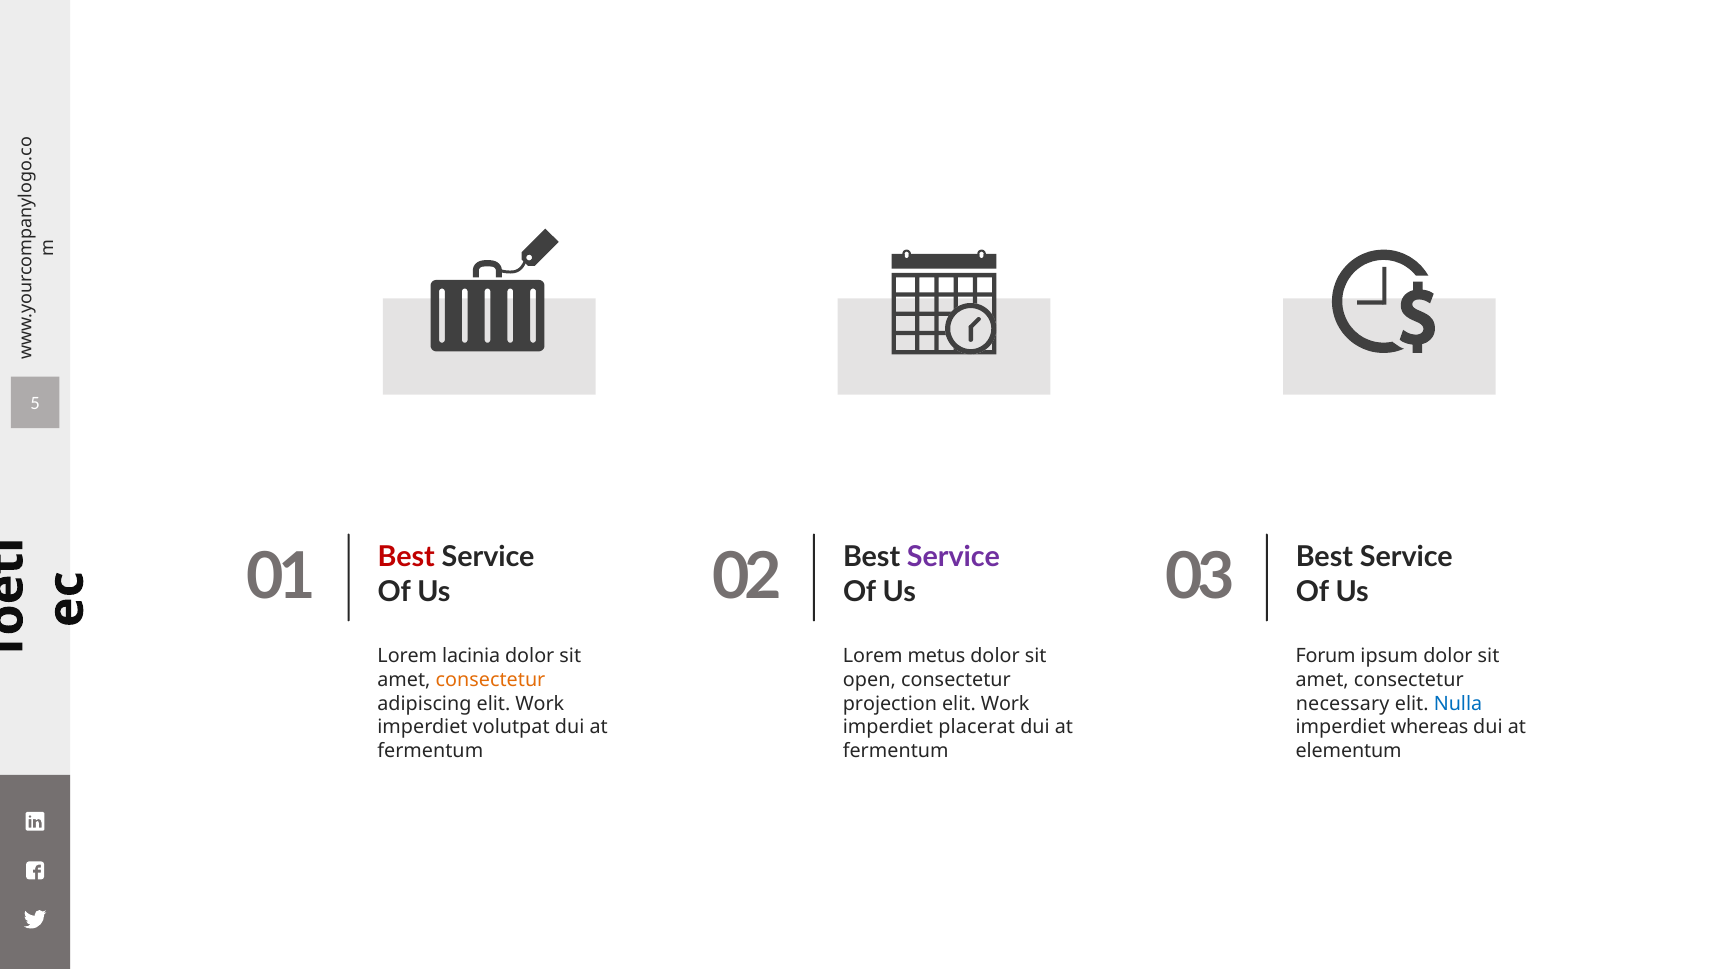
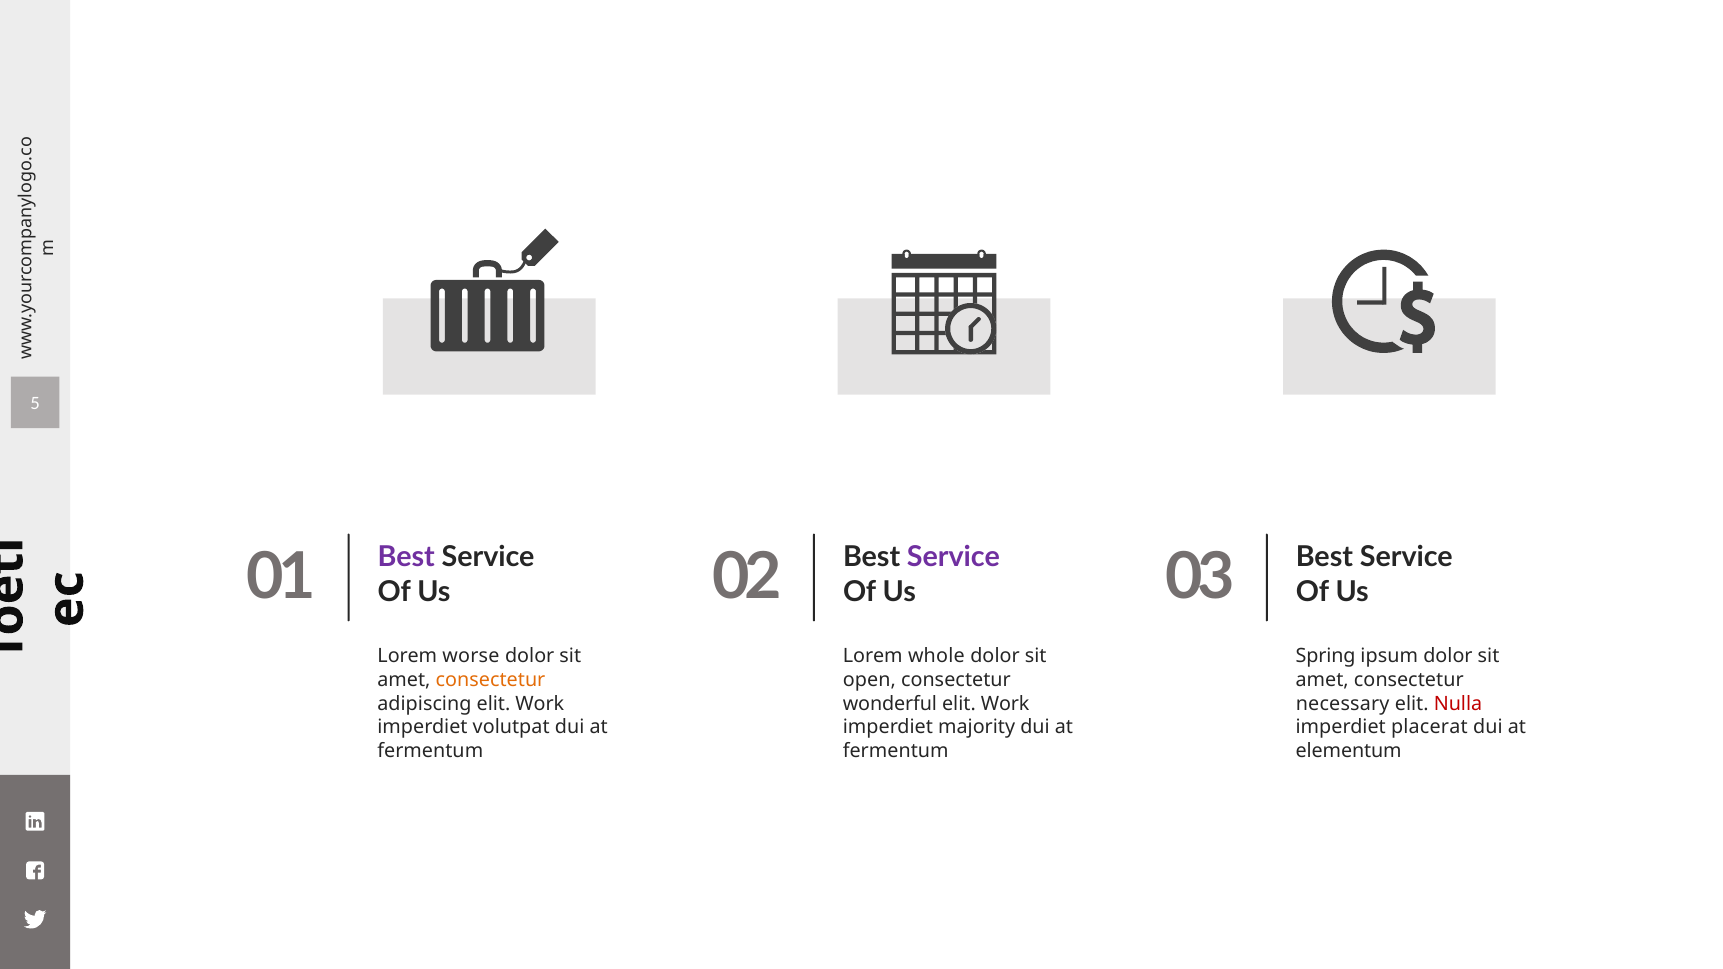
Best colour: red -> purple (406, 557)
lacinia: lacinia -> worse (471, 656)
metus: metus -> whole (936, 656)
Forum: Forum -> Spring (1326, 656)
projection: projection -> wonderful (890, 704)
Nulla colour: blue -> red (1458, 704)
placerat: placerat -> majority (977, 727)
whereas: whereas -> placerat (1429, 727)
